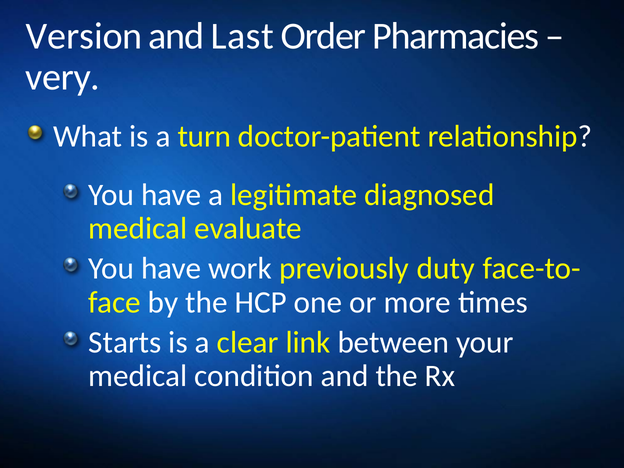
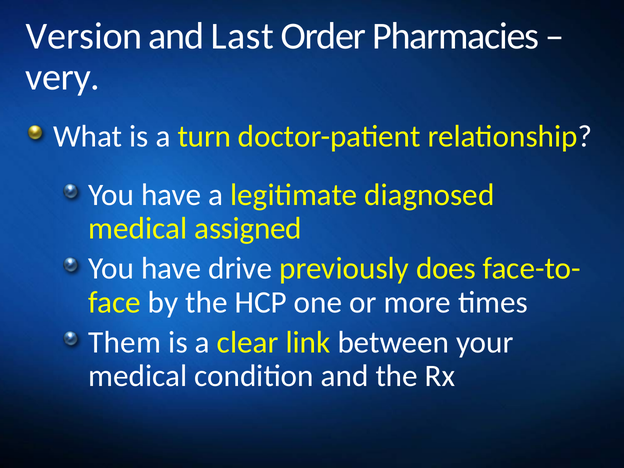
evaluate: evaluate -> assigned (248, 229)
work: work -> drive (240, 269)
duty: duty -> does (446, 269)
Starts: Starts -> Them (125, 342)
